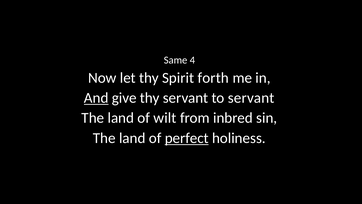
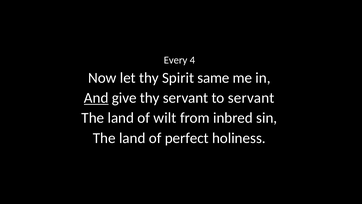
Same: Same -> Every (176, 60)
forth: forth -> same (213, 78)
perfect underline: present -> none (187, 138)
